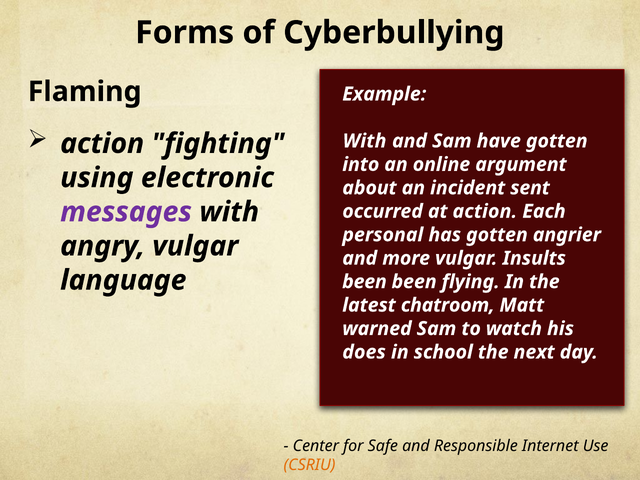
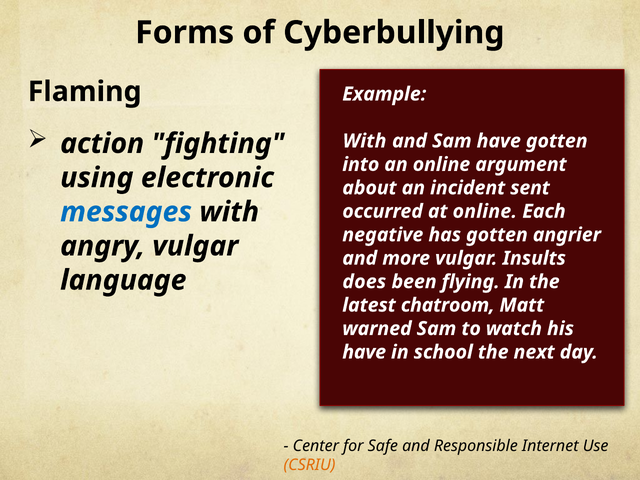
messages colour: purple -> blue (126, 212)
at action: action -> online (485, 211)
personal: personal -> negative (383, 235)
been: been -> does (364, 282)
does: does -> have (364, 352)
